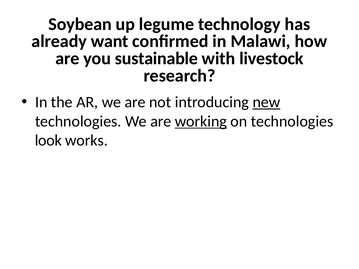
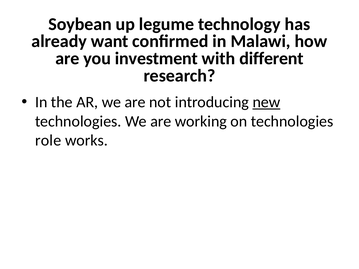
sustainable: sustainable -> investment (156, 59)
livestock: livestock -> different (271, 59)
working underline: present -> none (201, 121)
look: look -> role (48, 141)
